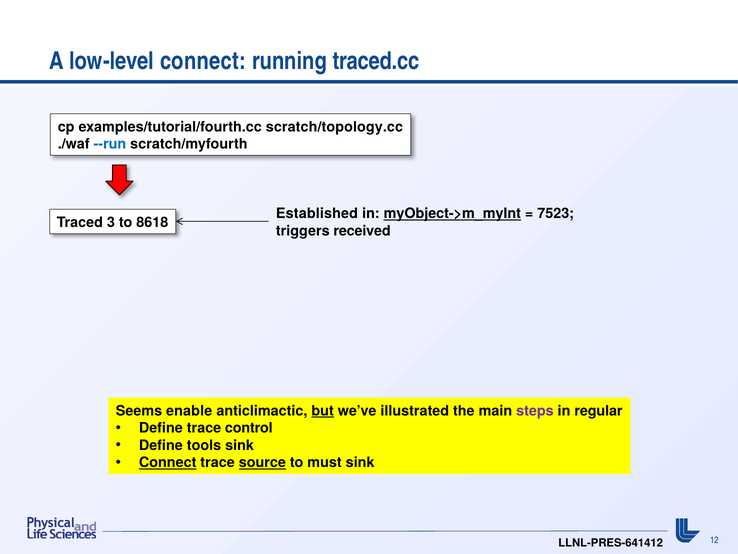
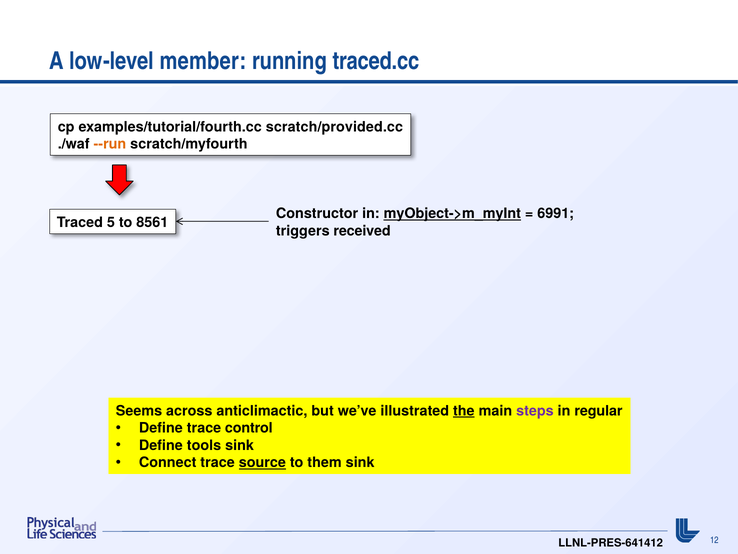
low-level connect: connect -> member (203, 61)
scratch/topology.cc: scratch/topology.cc -> scratch/provided.cc (334, 127)
--run colour: blue -> orange (110, 144)
Established: Established -> Constructor (317, 213)
7523: 7523 -> 6991 (556, 213)
3: 3 -> 5 (111, 222)
8618: 8618 -> 8561 (152, 222)
enable: enable -> across (189, 411)
but underline: present -> none (323, 411)
the underline: none -> present (464, 411)
Connect underline: present -> none (168, 462)
must: must -> them (325, 462)
